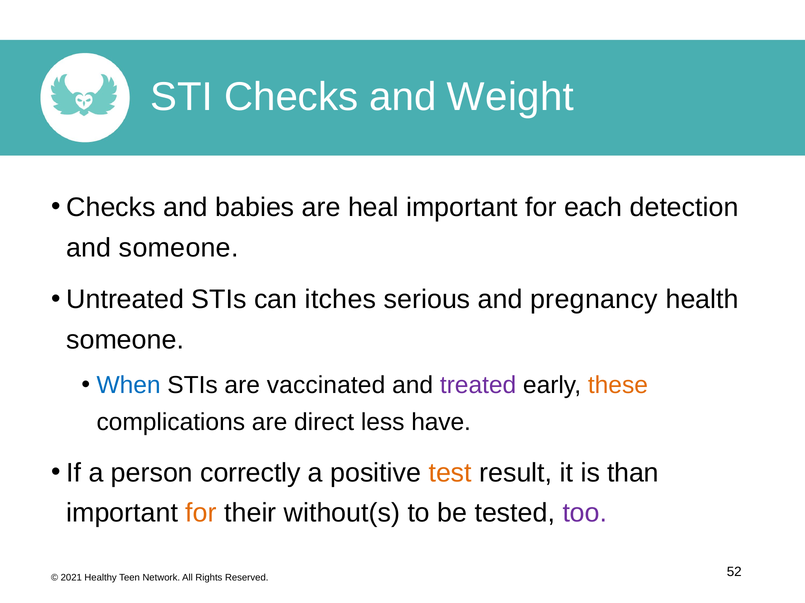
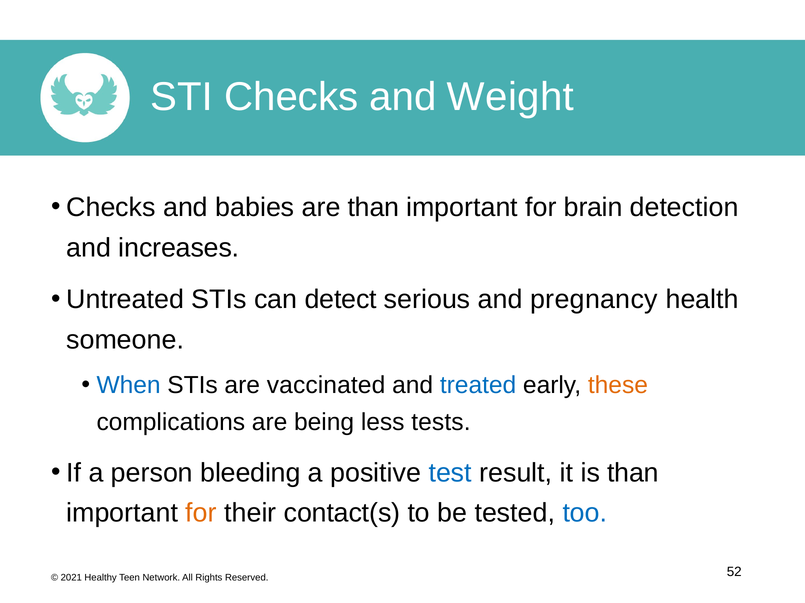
are heal: heal -> than (374, 208)
each: each -> brain (593, 208)
and someone: someone -> increases (179, 248)
itches: itches -> detect (341, 300)
treated colour: purple -> blue (478, 386)
direct: direct -> being (324, 423)
have: have -> tests (441, 423)
correctly: correctly -> bleeding (250, 474)
test colour: orange -> blue (450, 474)
without(s: without(s -> contact(s (342, 514)
too colour: purple -> blue (585, 514)
